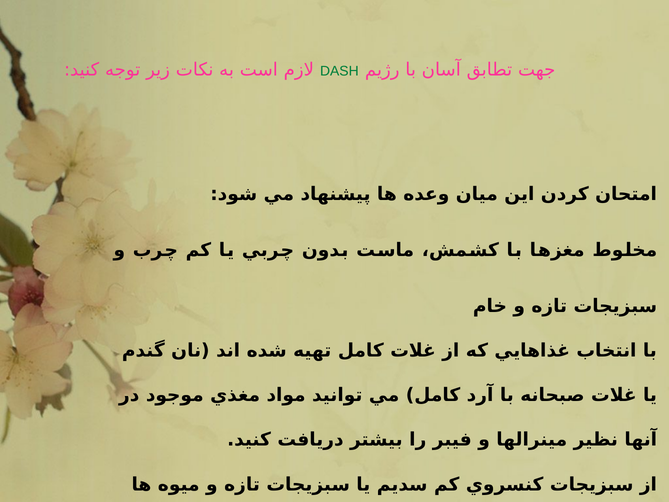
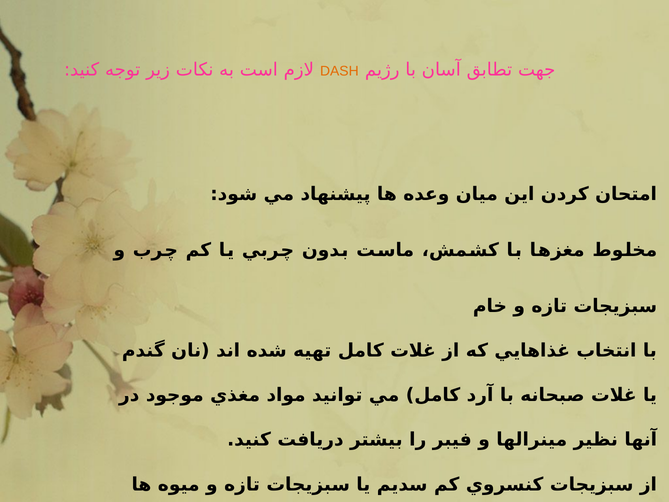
DASH colour: green -> orange (339, 71)
